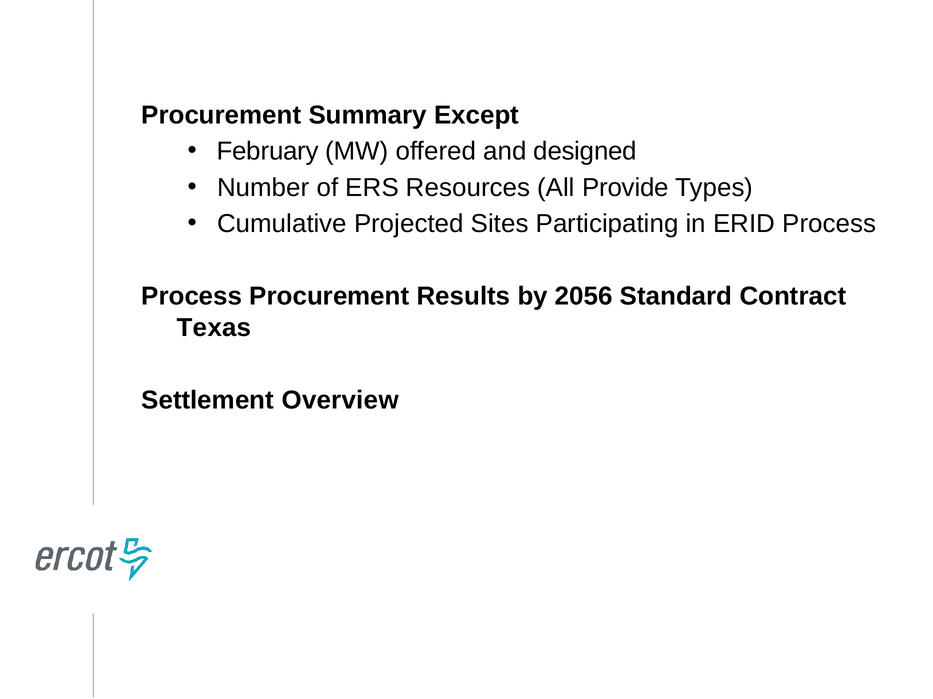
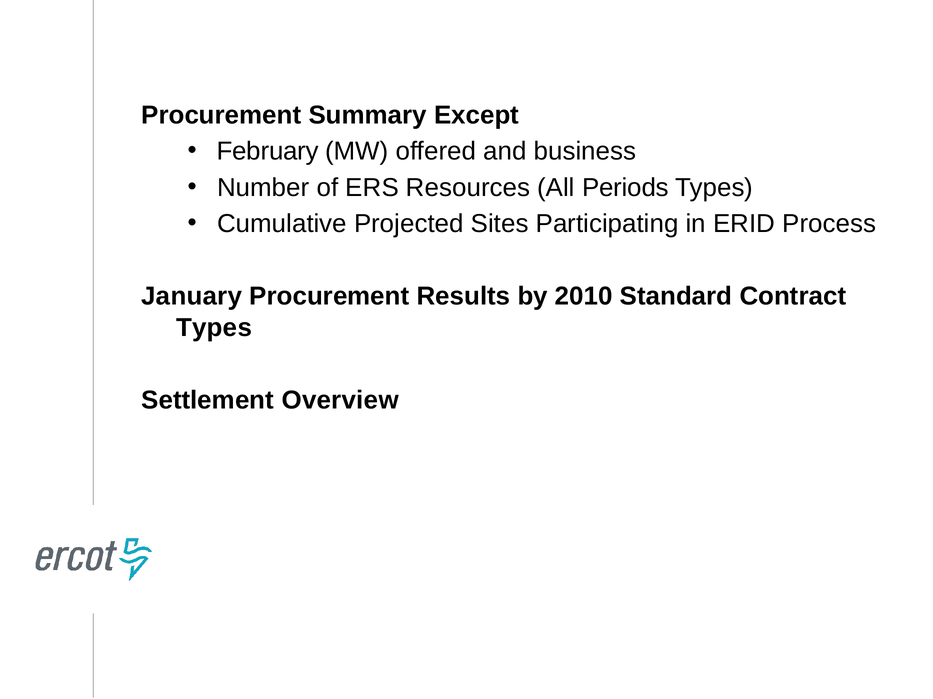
designed: designed -> business (585, 152)
Provide: Provide -> Periods (625, 188)
Process: Process -> January (192, 297)
2056: 2056 -> 2010 (584, 297)
Texas: Texas -> Types (214, 328)
